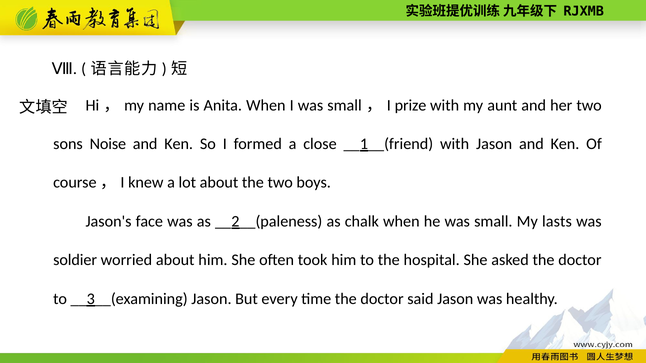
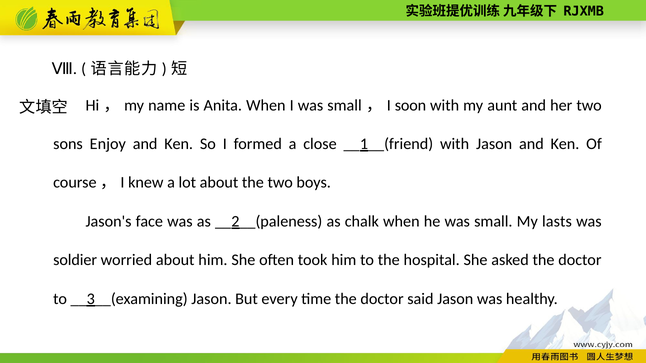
prize: prize -> soon (411, 105)
Noise: Noise -> Enjoy (108, 144)
